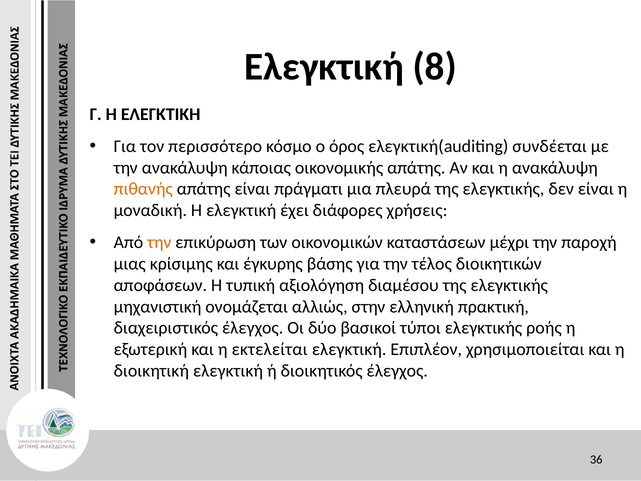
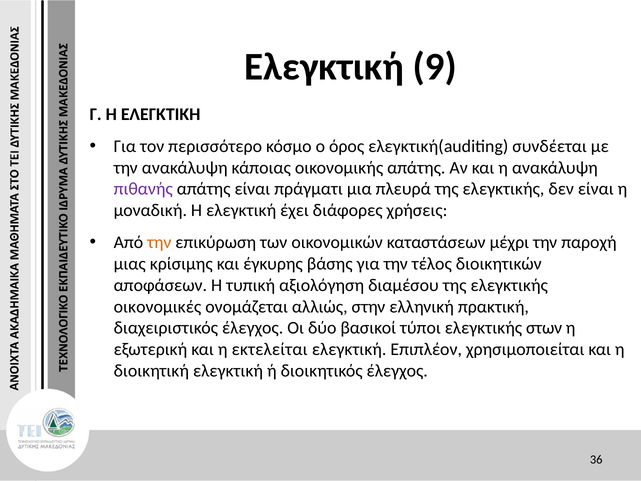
8: 8 -> 9 (435, 67)
πιθανής colour: orange -> purple (143, 189)
μηχανιστική: μηχανιστική -> οικονομικές (157, 307)
ροής: ροής -> στων (544, 328)
